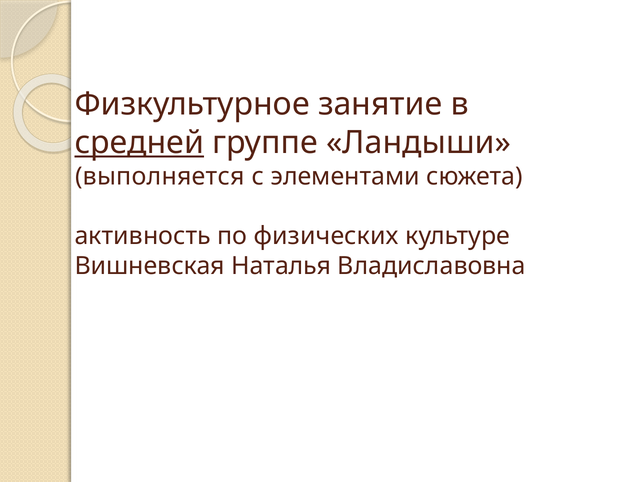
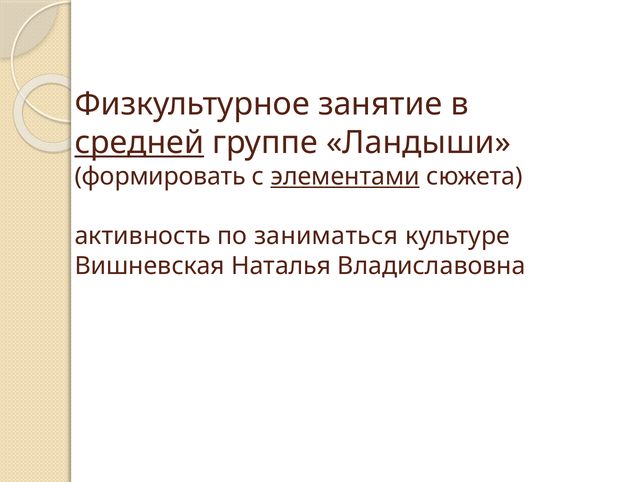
выполняется: выполняется -> формировать (160, 176)
элементами underline: none -> present (345, 176)
физических: физических -> заниматься (326, 236)
